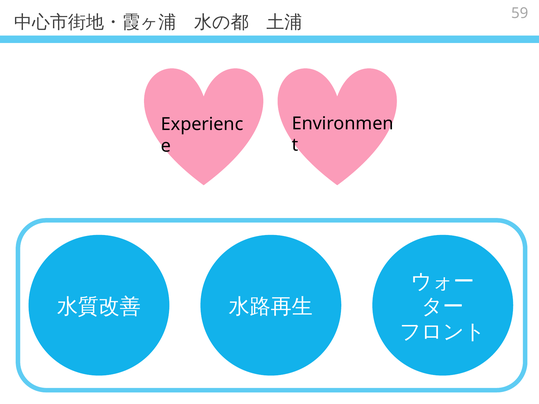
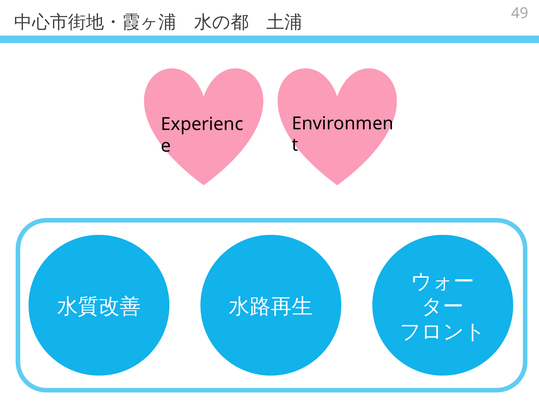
59: 59 -> 49 (520, 13)
